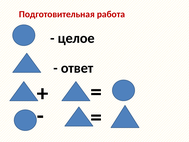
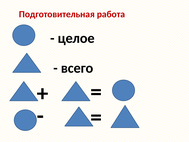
ответ: ответ -> всего (77, 68)
